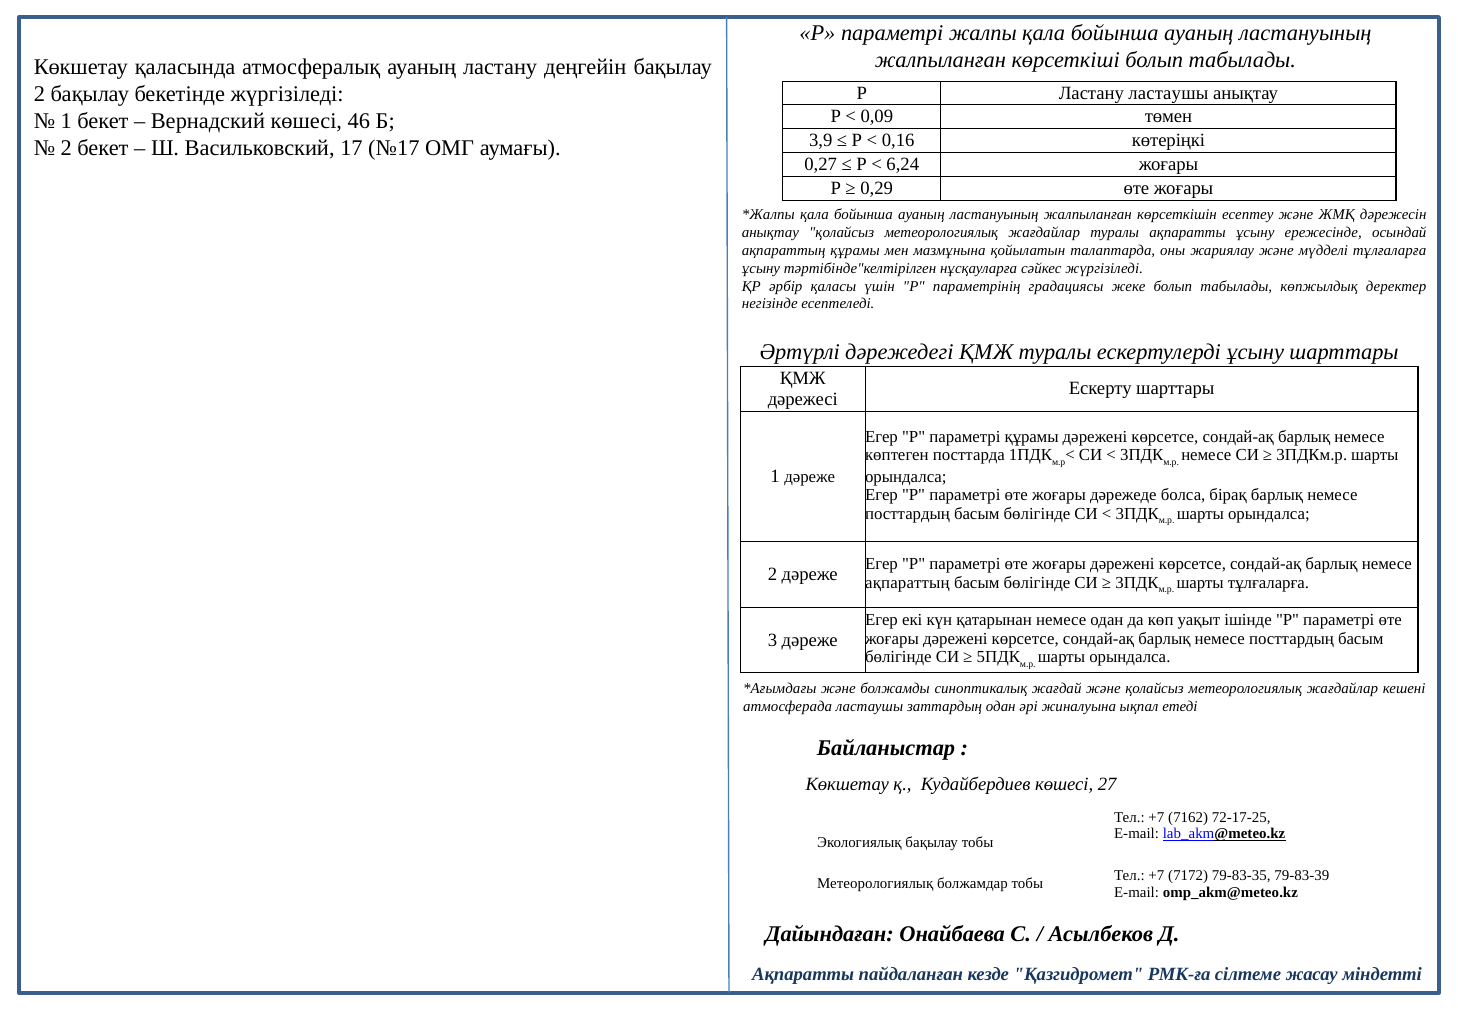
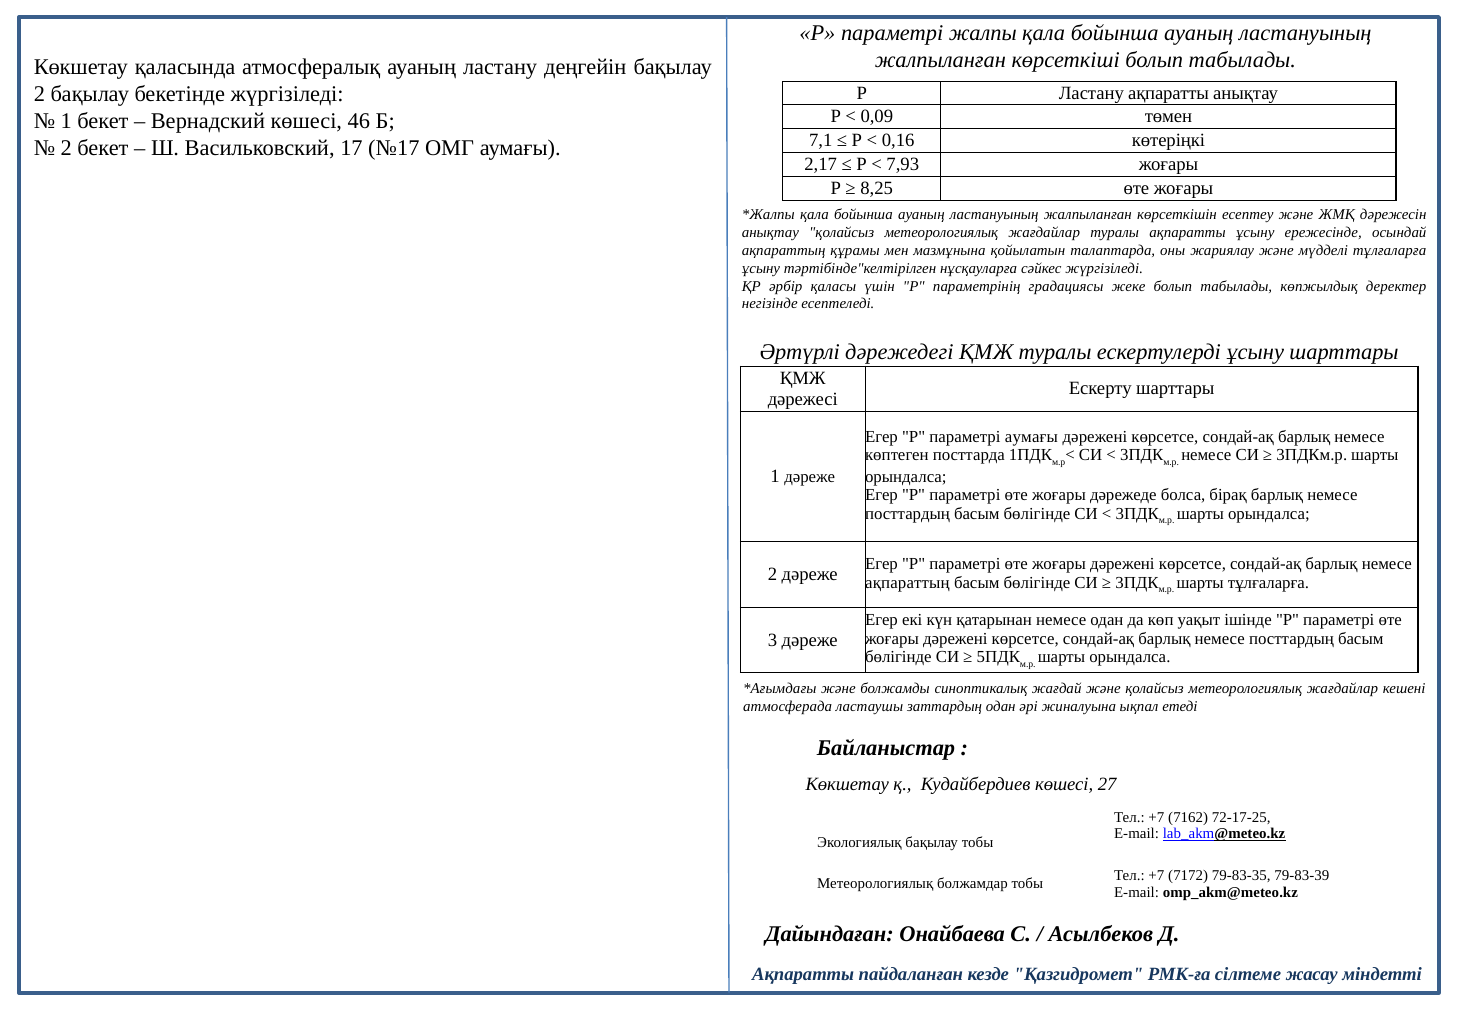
Ластану ластаушы: ластаушы -> ақпаратты (1169, 93)
3,9: 3,9 -> 7,1 (821, 140)
0,27: 0,27 -> 2,17 (821, 164)
6,24: 6,24 -> 7,93 (903, 164)
0,29: 0,29 -> 8,25 (877, 188)
параметрі құрамы: құрамы -> аумағы (1032, 436)
